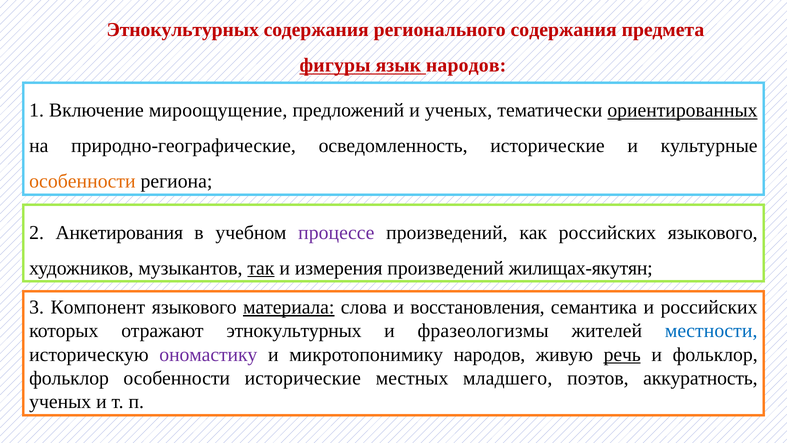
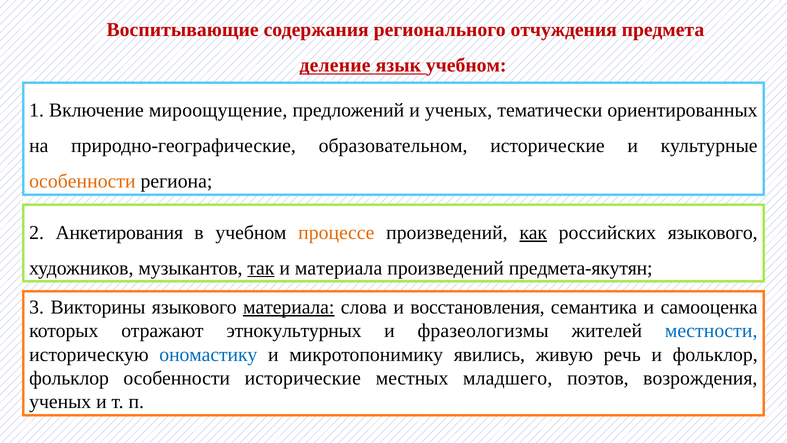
Этнокультурных: Этнокультурных -> Воспитывающие (183, 30)
регионального содержания: содержания -> отчуждения (564, 30)
фигуры: фигуры -> деление (335, 65)
язык народов: народов -> учебном (466, 65)
ориентированных underline: present -> none (682, 110)
осведомленность: осведомленность -> образовательном (393, 146)
процессе colour: purple -> orange (336, 233)
как underline: none -> present (533, 233)
и измерения: измерения -> материала (339, 268)
жилищах-якутян: жилищах-якутян -> предмета-якутян (581, 268)
Компонент: Компонент -> Викторины (98, 307)
и российских: российских -> самооценка (709, 307)
ономастику colour: purple -> blue (208, 354)
микротопонимику народов: народов -> явились (489, 354)
речь underline: present -> none (622, 354)
аккуратность: аккуратность -> возрождения (700, 378)
